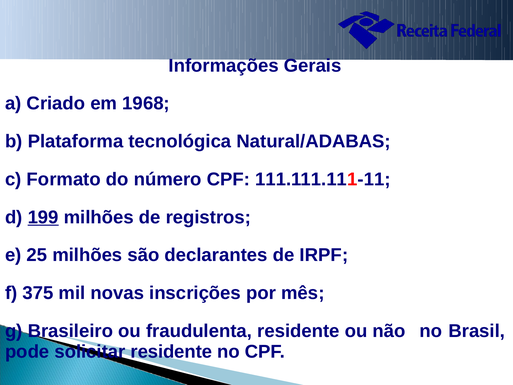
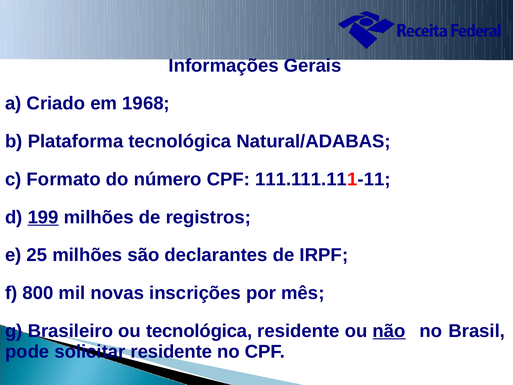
375: 375 -> 800 (38, 293)
ou fraudulenta: fraudulenta -> tecnológica (199, 331)
não underline: none -> present (389, 331)
